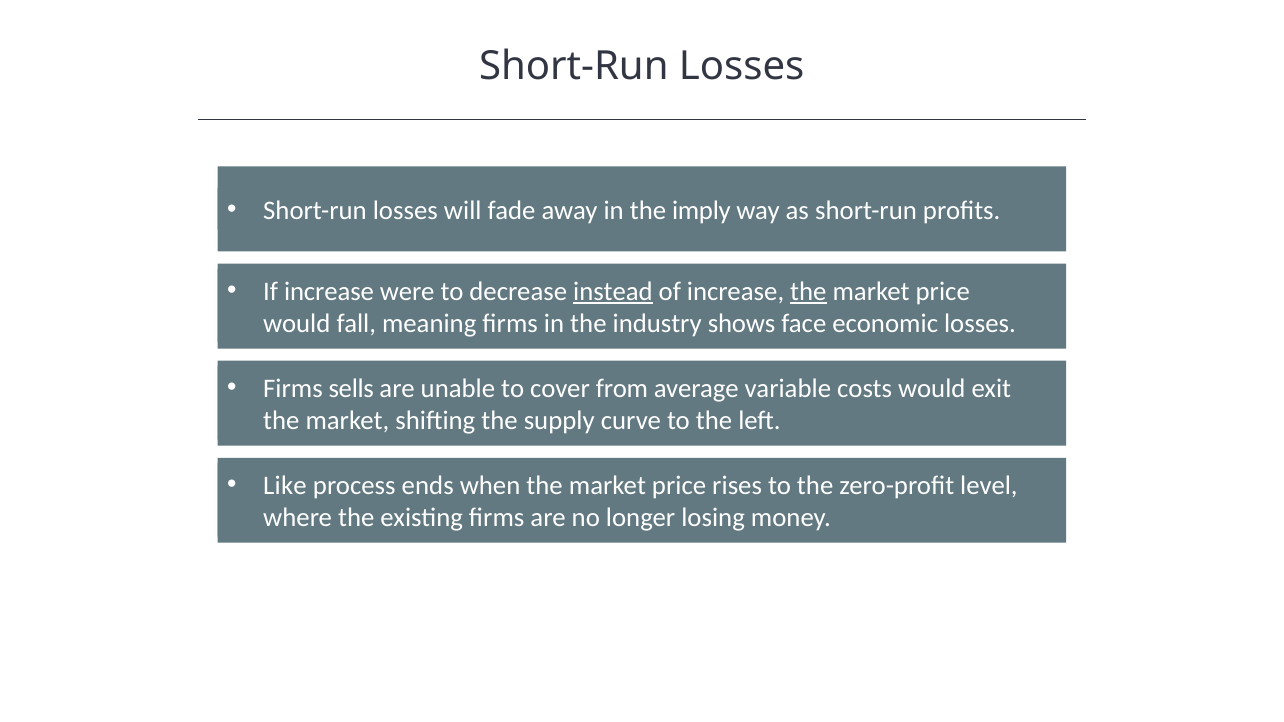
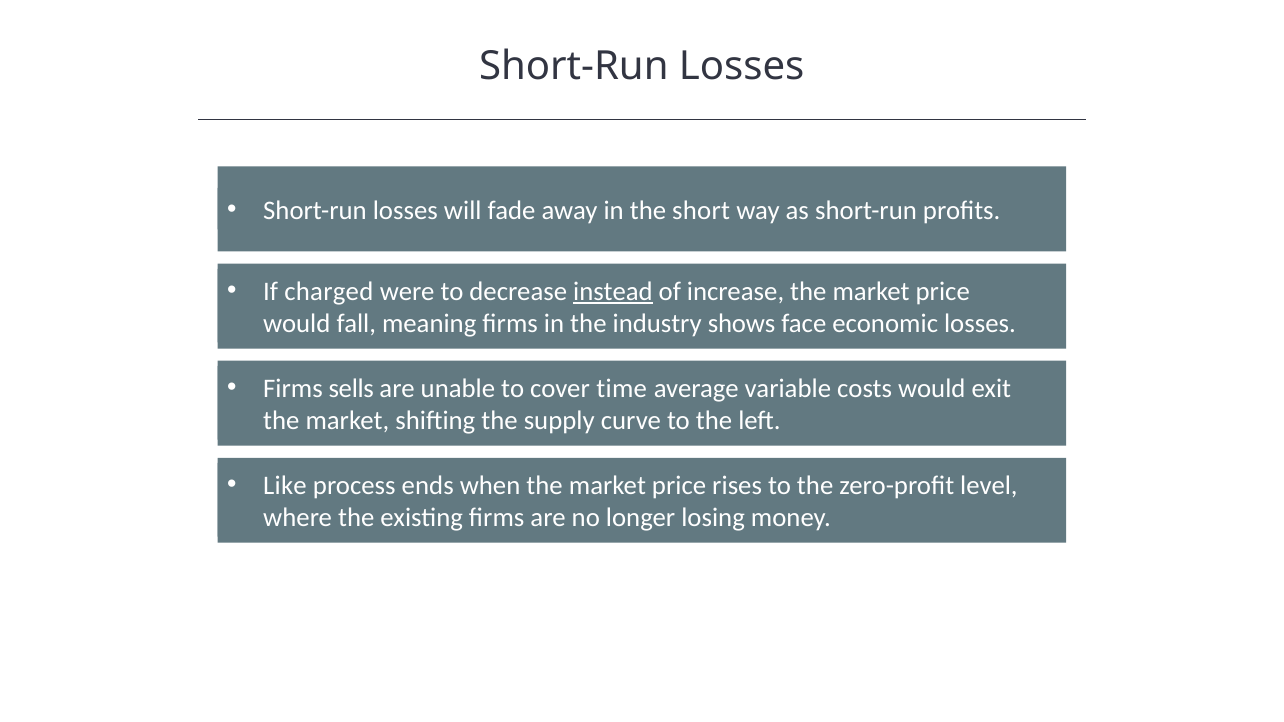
imply: imply -> short (701, 211)
If increase: increase -> charged (329, 292)
the underline: present -> none (808, 292)
from: from -> time (622, 389)
